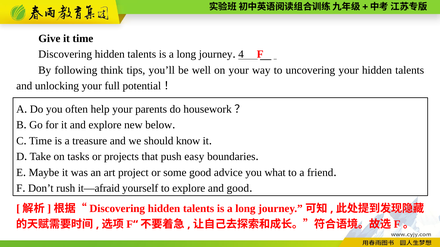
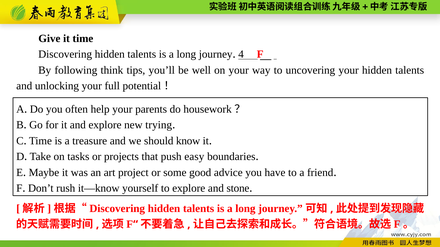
below: below -> trying (159, 125)
what: what -> have (275, 173)
it—afraid: it—afraid -> it—know (99, 189)
and good: good -> stone (238, 189)
